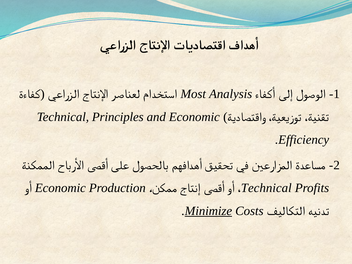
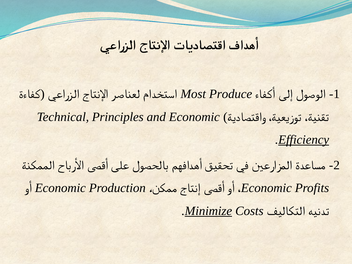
Analysis: Analysis -> Produce (231, 94)
Efficiency underline: none -> present (304, 140)
Technical: Technical -> Economic (266, 188)
